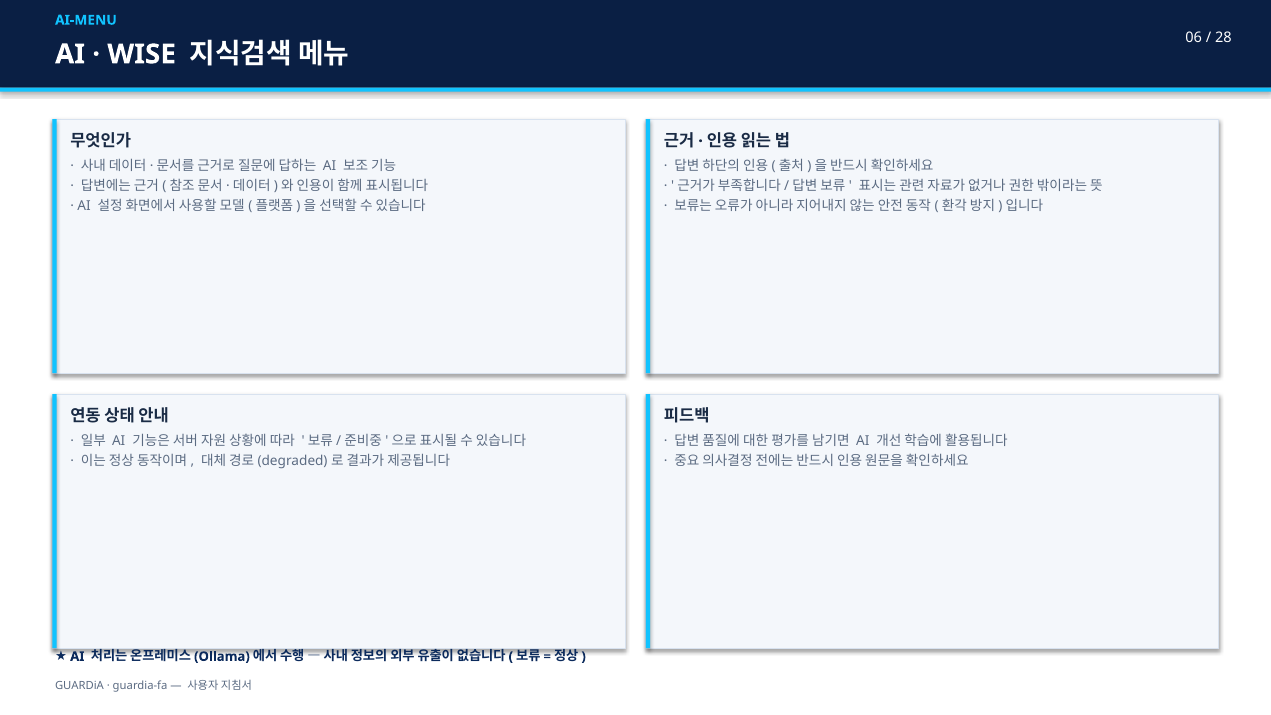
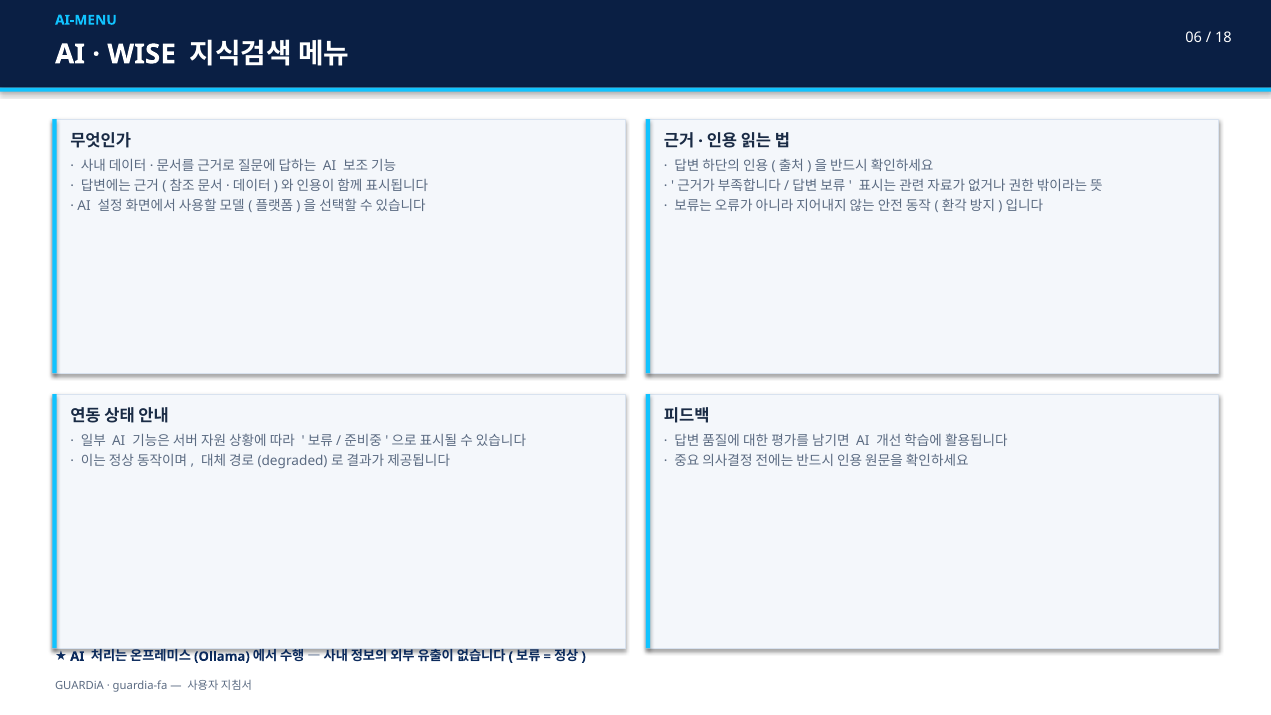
28: 28 -> 18 (1223, 38)
